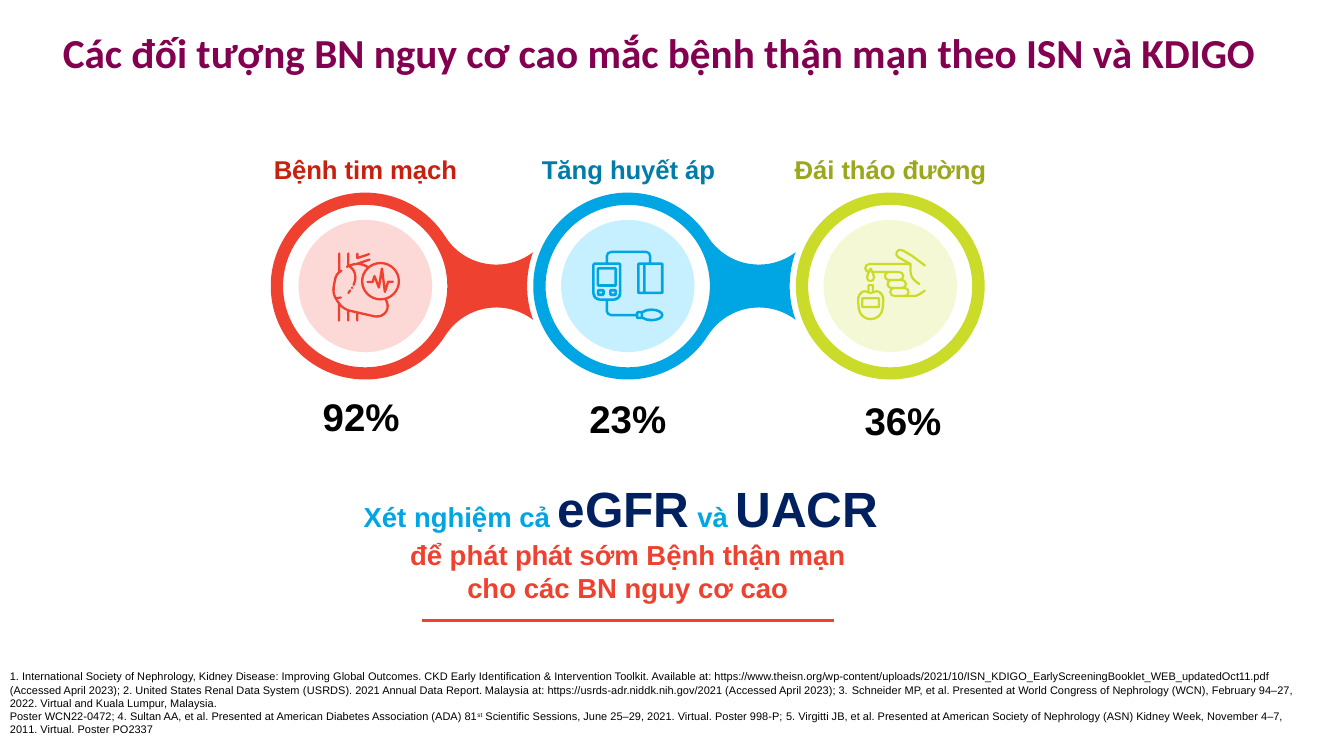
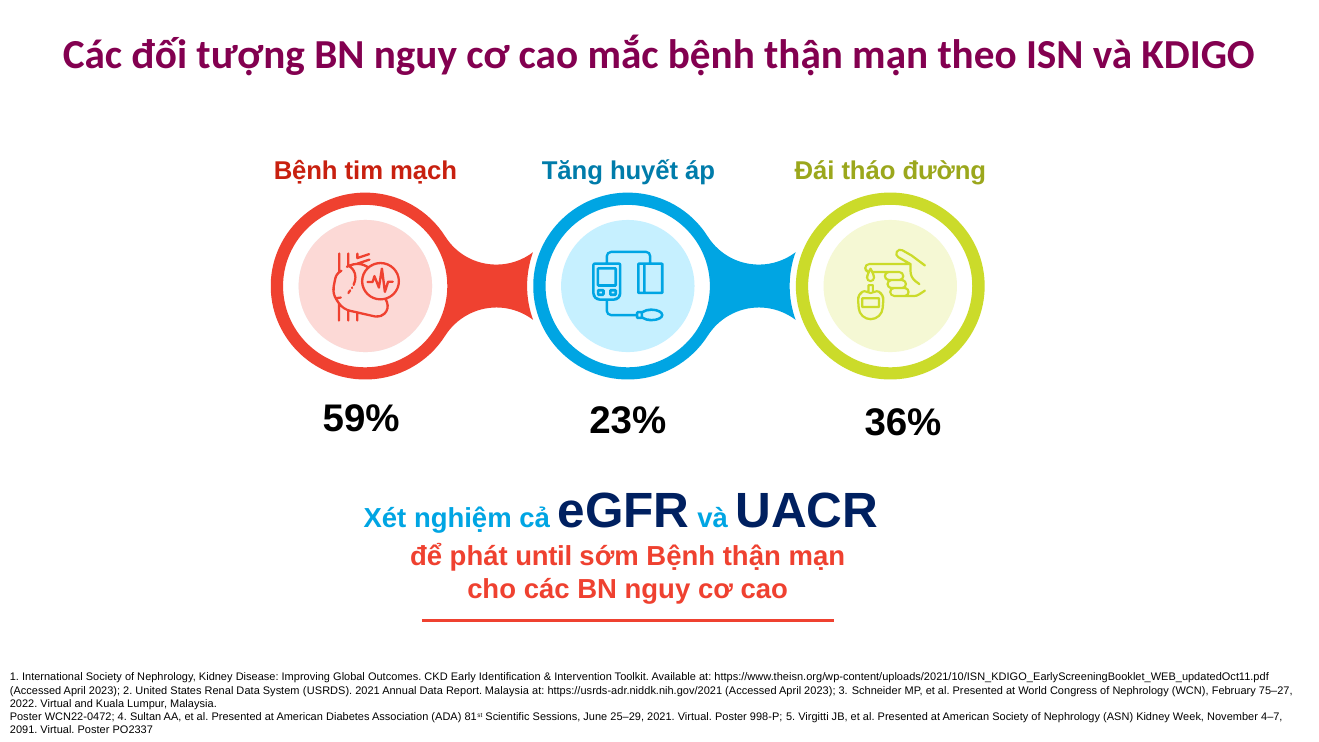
92%: 92% -> 59% (361, 418)
phát phát: phát -> until (544, 556)
94–27: 94–27 -> 75–27 (1276, 690)
2011: 2011 -> 2091 (24, 730)
